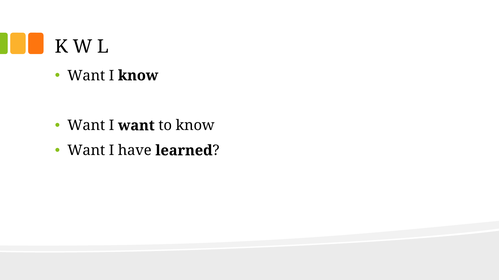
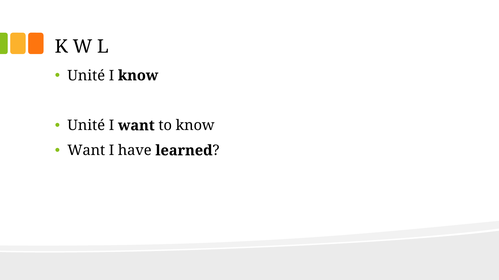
Want: Want -> Unité (86, 76)
Want: Want -> Unité (86, 126)
